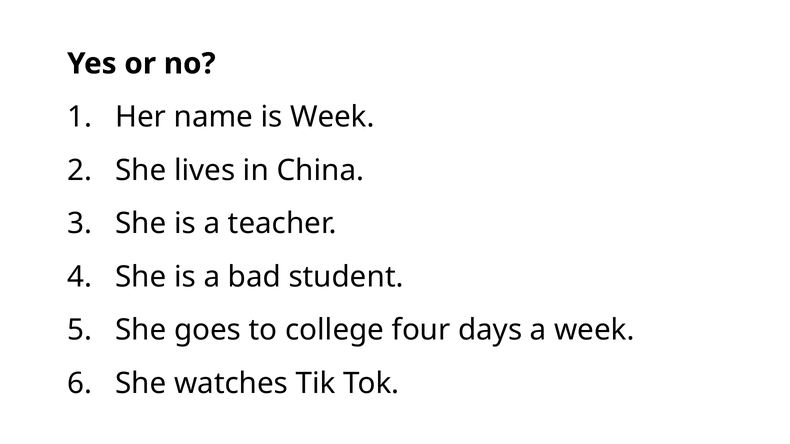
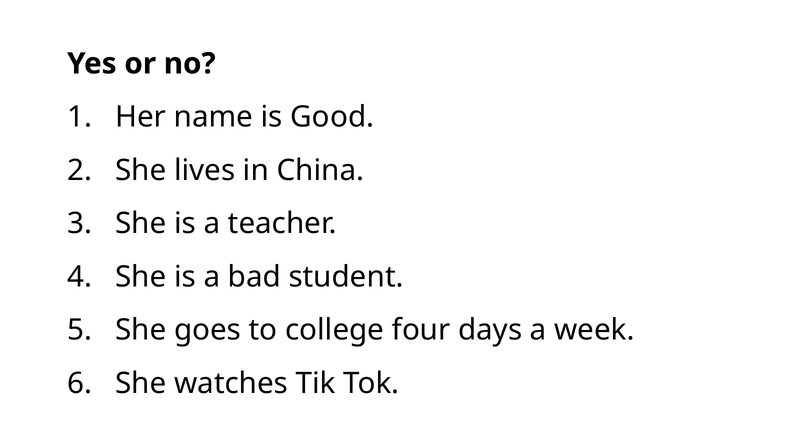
is Week: Week -> Good (332, 117)
